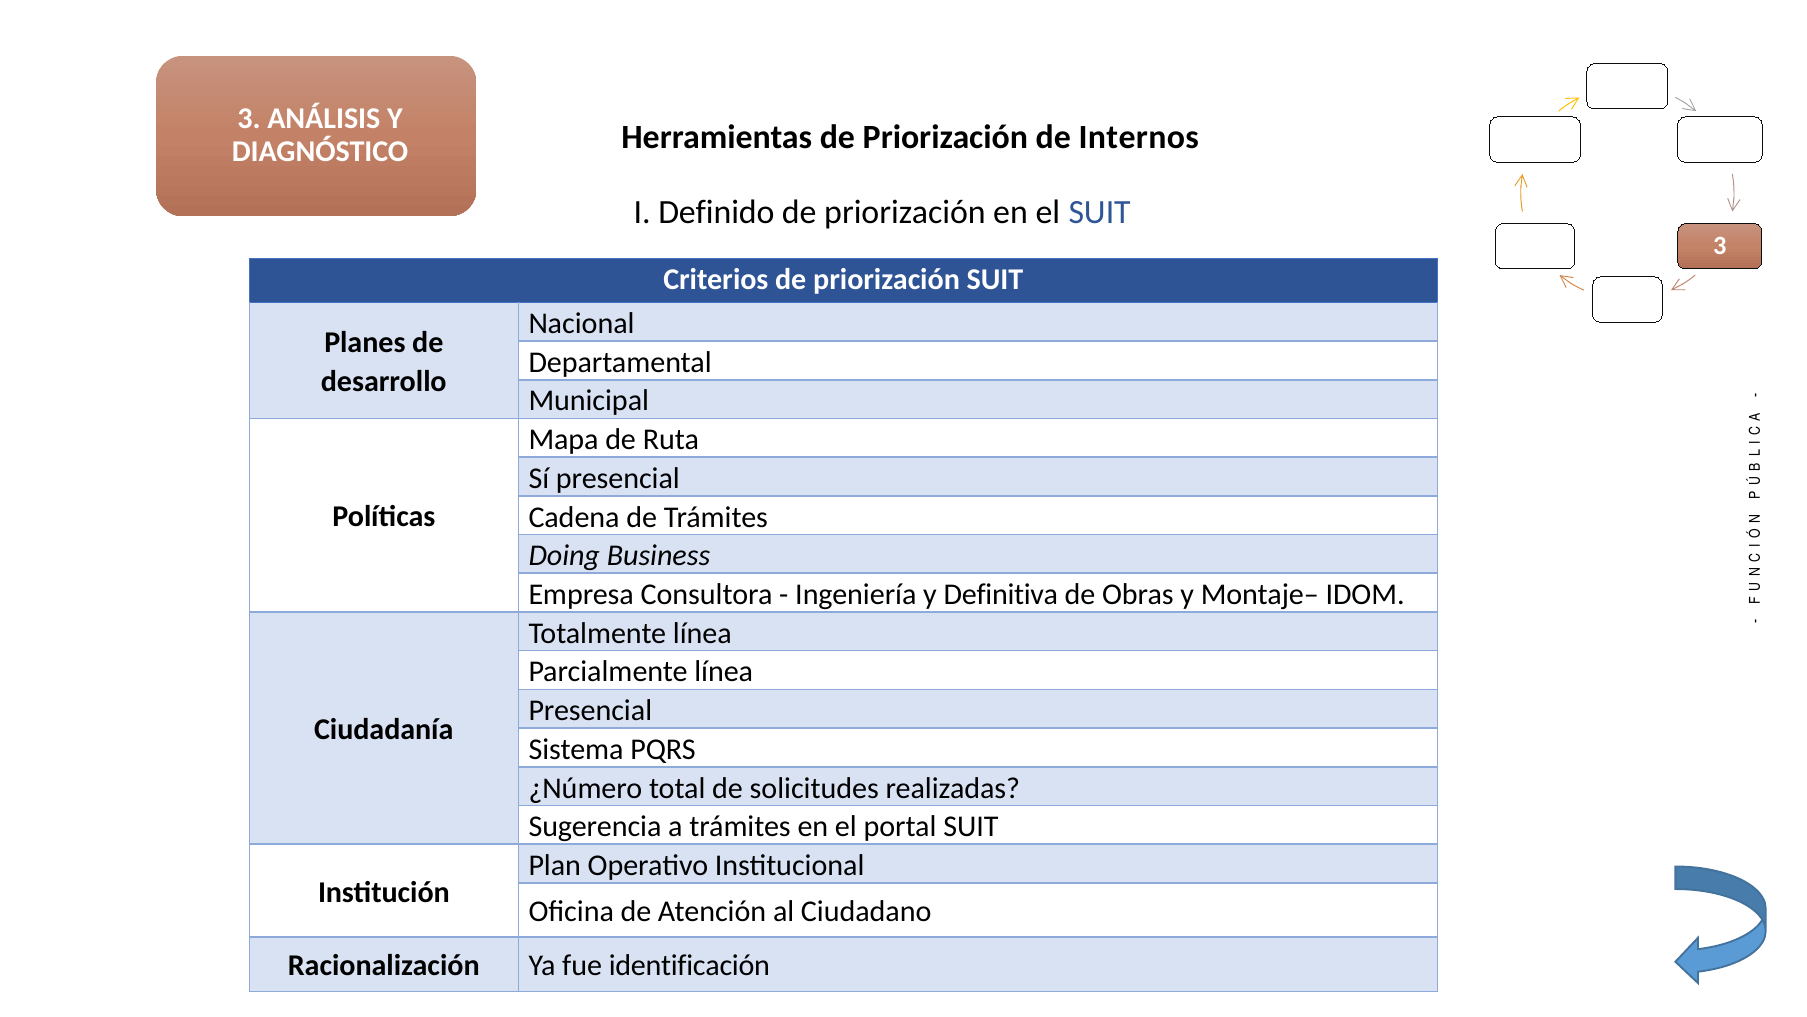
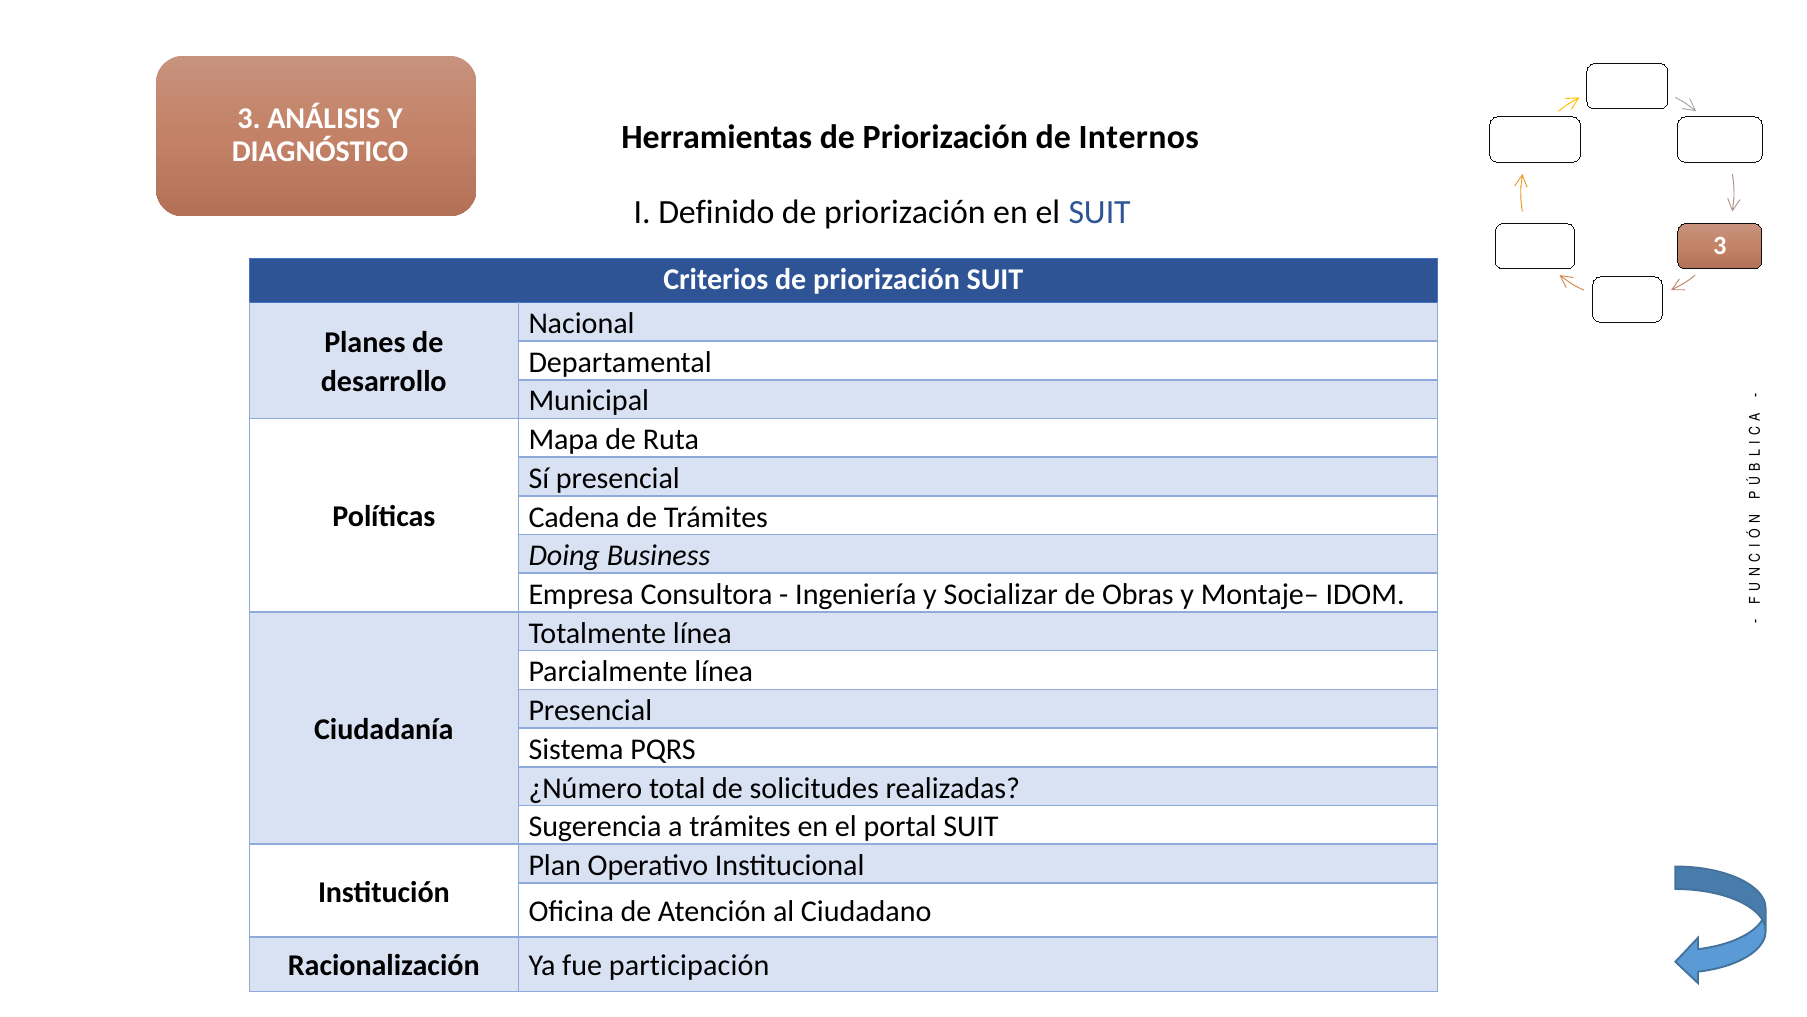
Definitiva: Definitiva -> Socializar (1001, 594)
identificación: identificación -> participación (689, 966)
